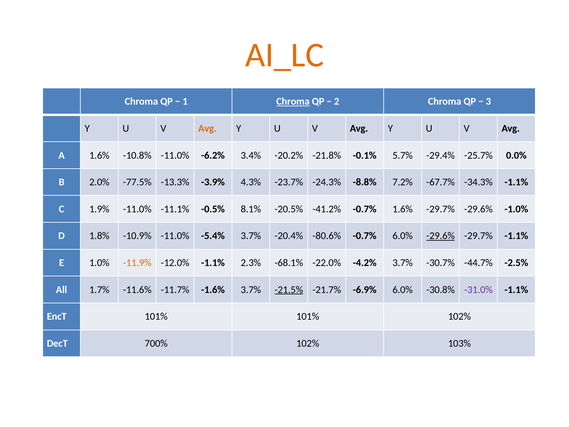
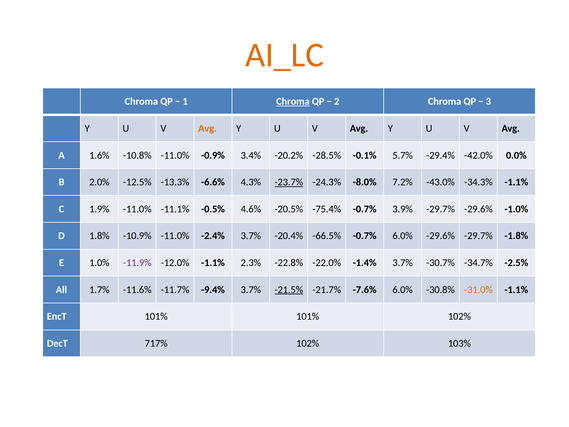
-6.2%: -6.2% -> -0.9% (213, 155)
-21.8%: -21.8% -> -28.5% (327, 155)
-25.7%: -25.7% -> -42.0% (478, 155)
-77.5%: -77.5% -> -12.5% (137, 182)
-3.9%: -3.9% -> -6.6% (213, 182)
-23.7% underline: none -> present (289, 182)
-8.8%: -8.8% -> -8.0% (365, 182)
-67.7%: -67.7% -> -43.0% (441, 182)
8.1%: 8.1% -> 4.6% (251, 209)
-41.2%: -41.2% -> -75.4% (327, 209)
-0.7% 1.6%: 1.6% -> 3.9% (403, 209)
-5.4%: -5.4% -> -2.4% (213, 236)
-80.6%: -80.6% -> -66.5% (327, 236)
-29.6% underline: present -> none (441, 236)
-29.7% -1.1%: -1.1% -> -1.8% (516, 236)
-11.9% colour: orange -> purple (137, 263)
-68.1%: -68.1% -> -22.8% (289, 263)
-4.2%: -4.2% -> -1.4% (365, 263)
-44.7%: -44.7% -> -34.7% (478, 263)
-1.6%: -1.6% -> -9.4% (213, 289)
-6.9%: -6.9% -> -7.6% (365, 289)
-31.0% colour: purple -> orange (478, 289)
700%: 700% -> 717% (156, 343)
